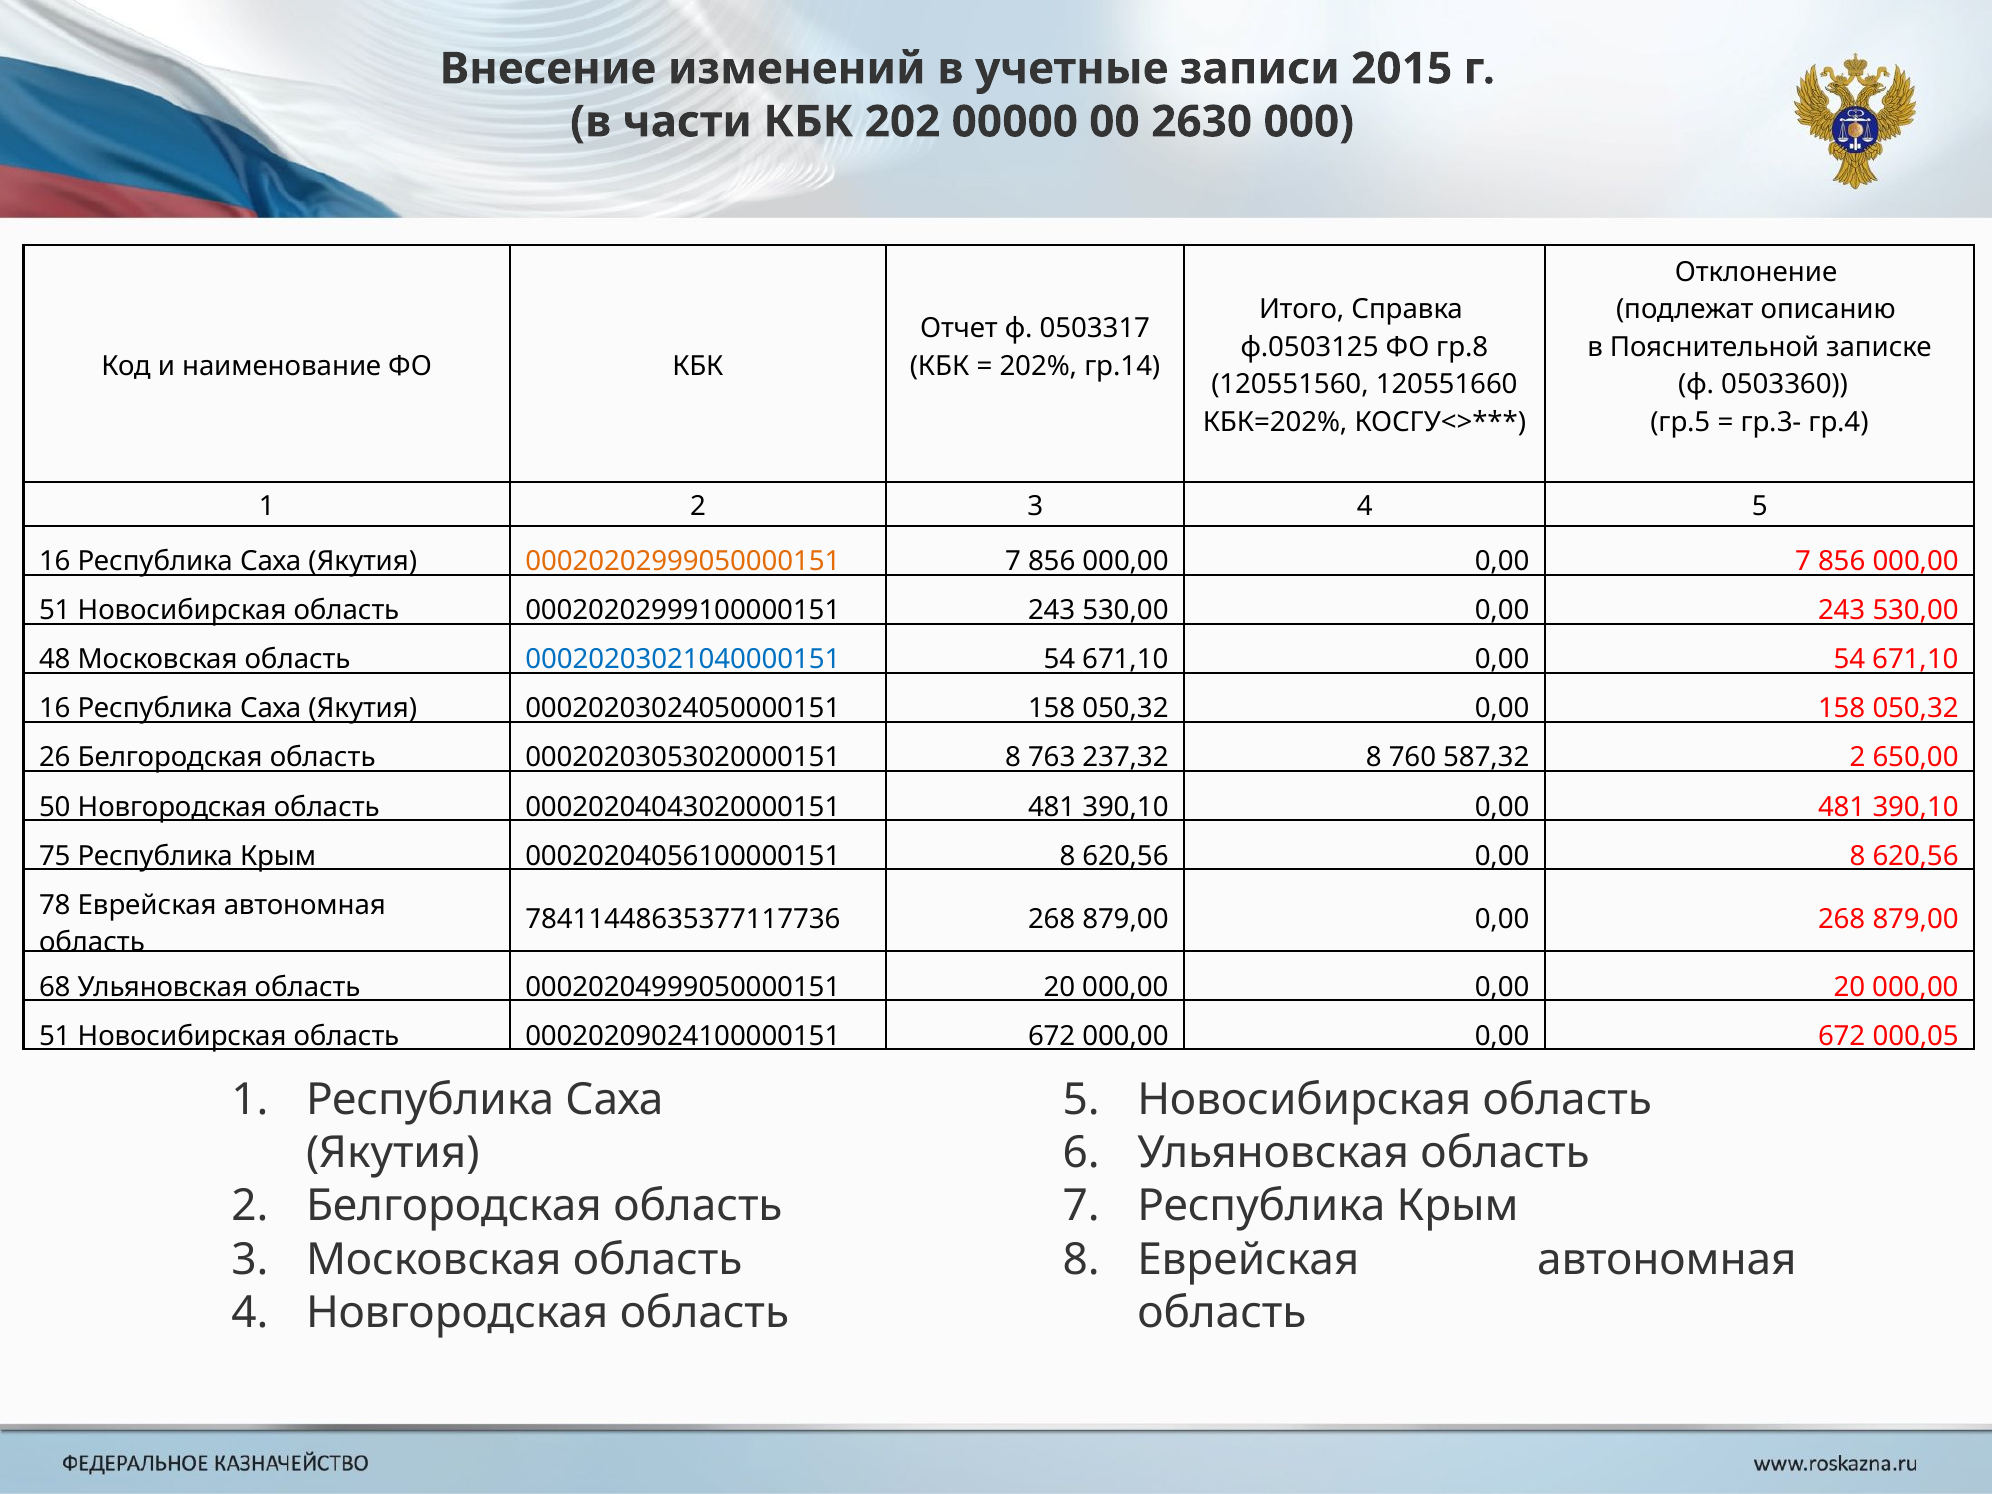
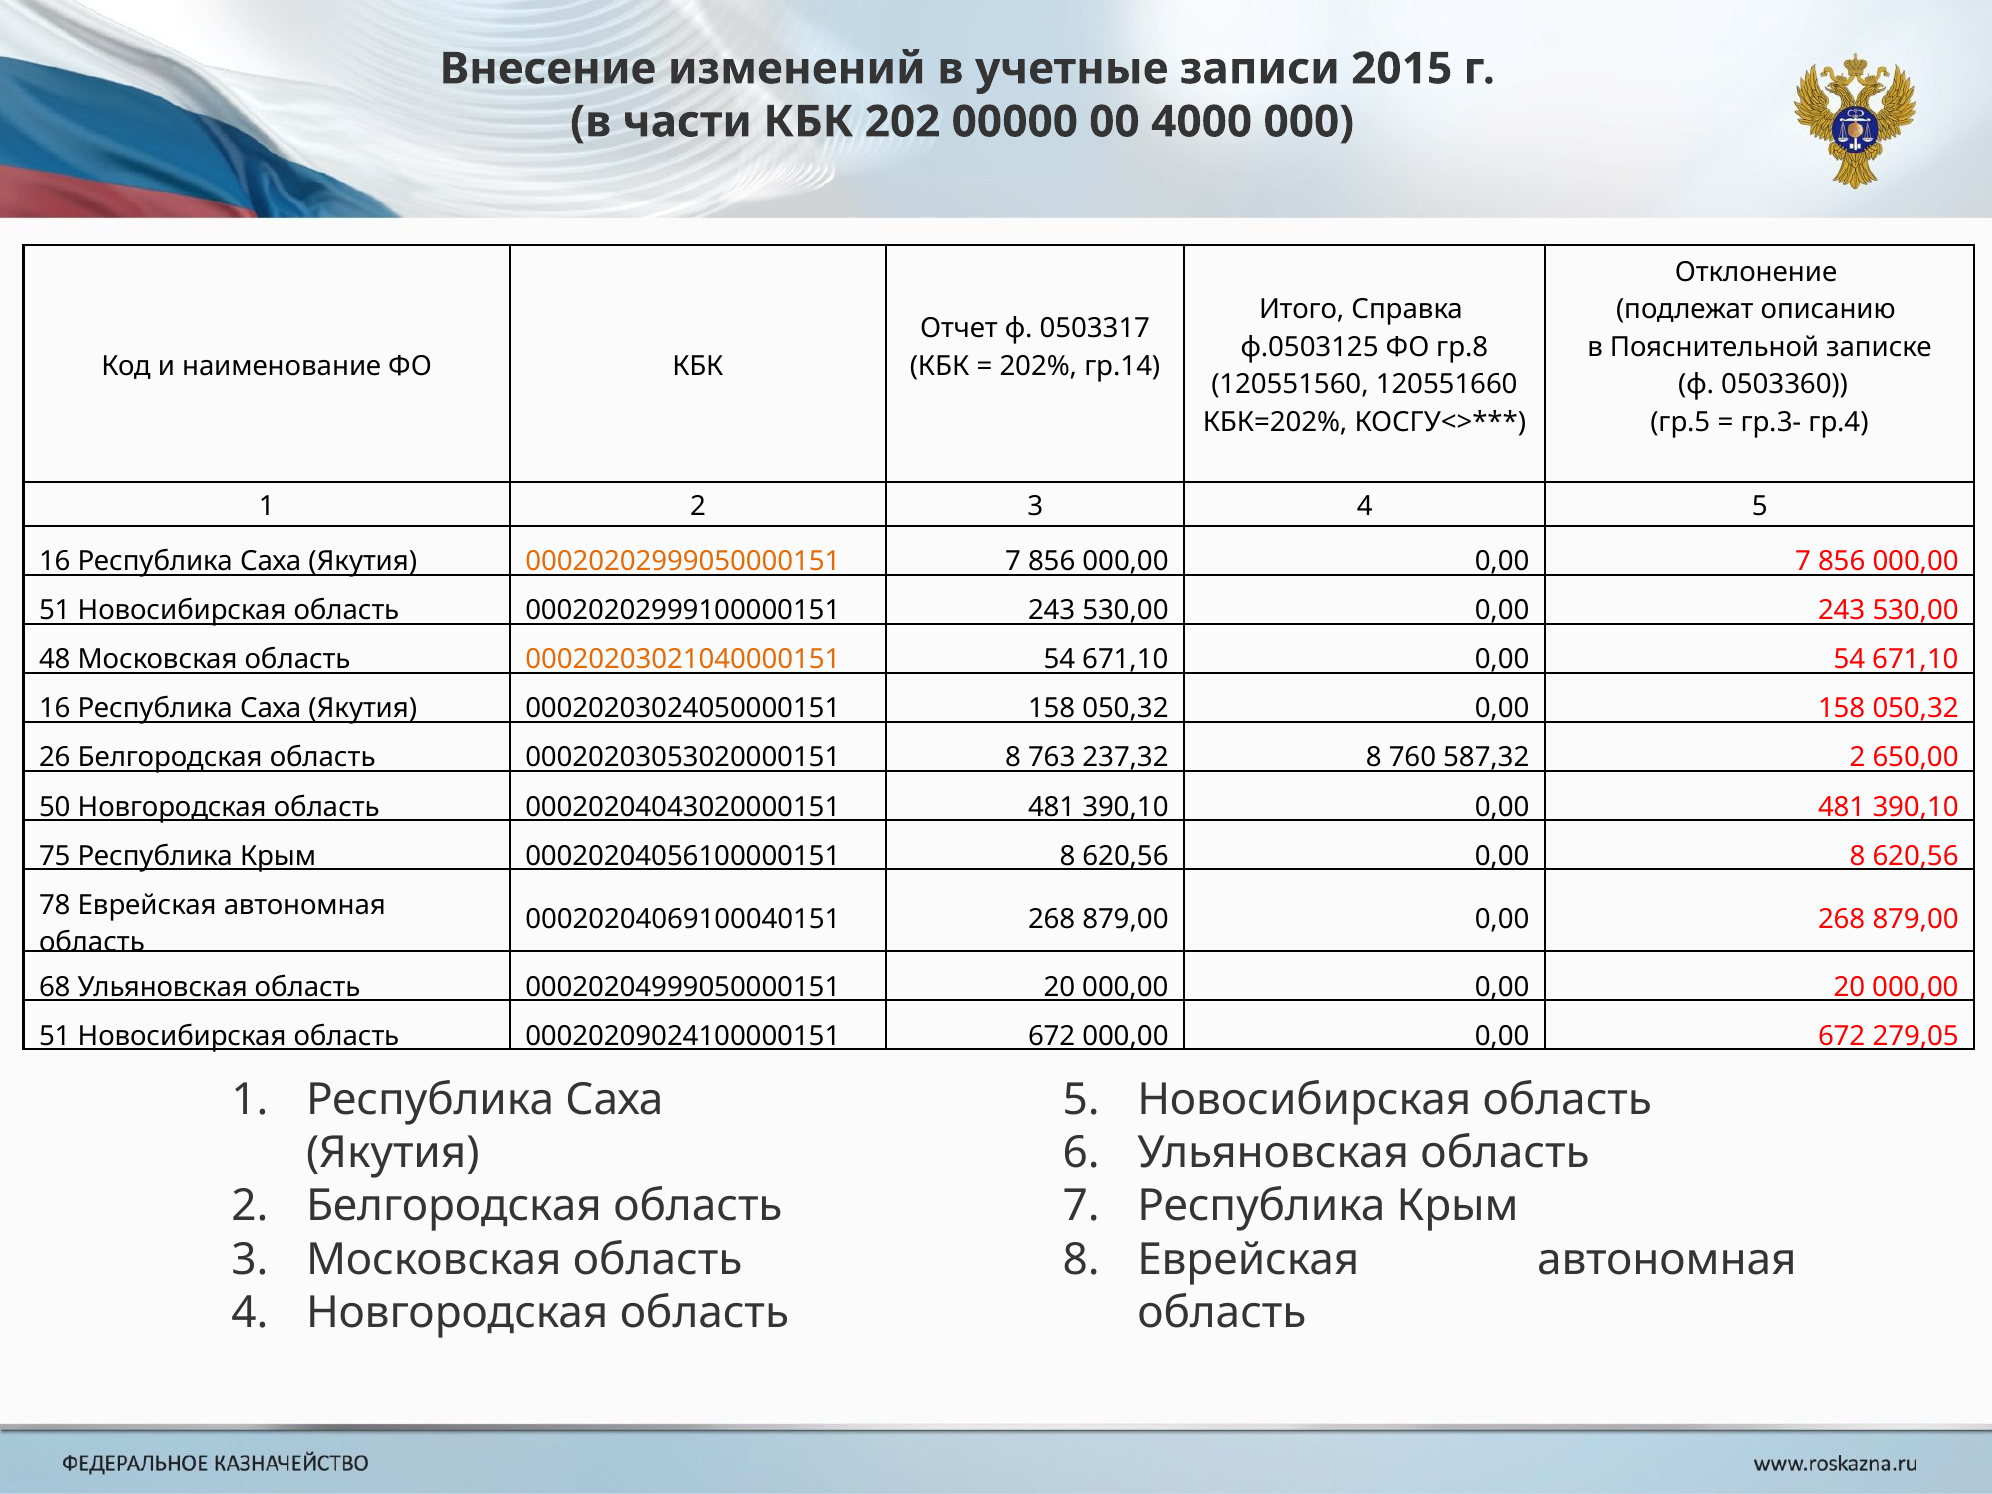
2630: 2630 -> 4000 (1202, 122)
00020203021040000151 colour: blue -> orange (683, 660)
78411448635377117736: 78411448635377117736 -> 00020204069100040151 (683, 919)
000,05: 000,05 -> 279,05 (1916, 1036)
